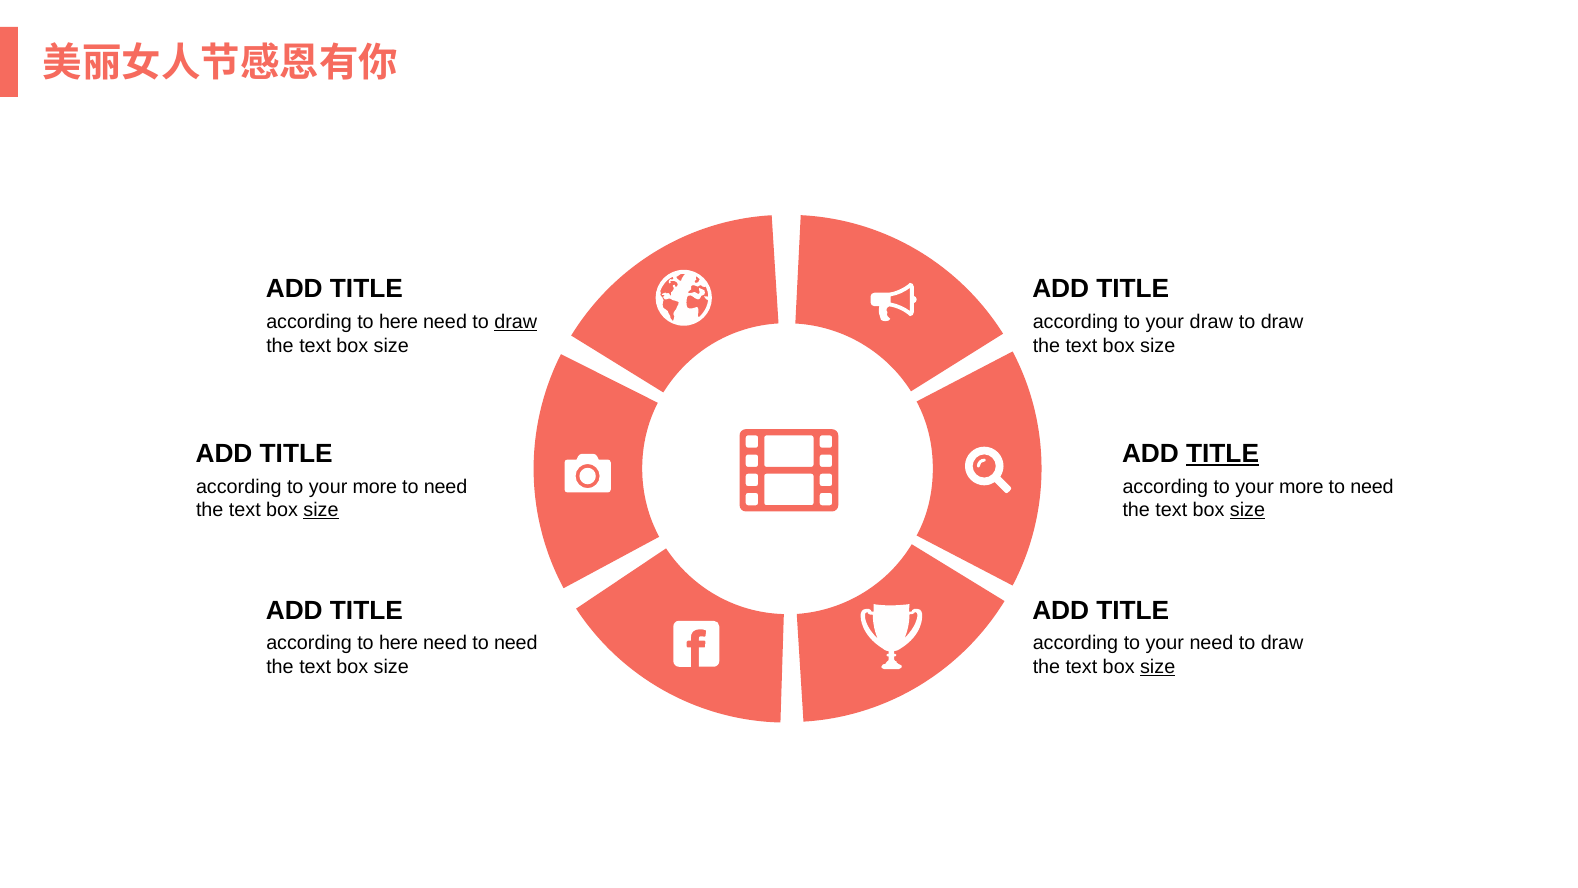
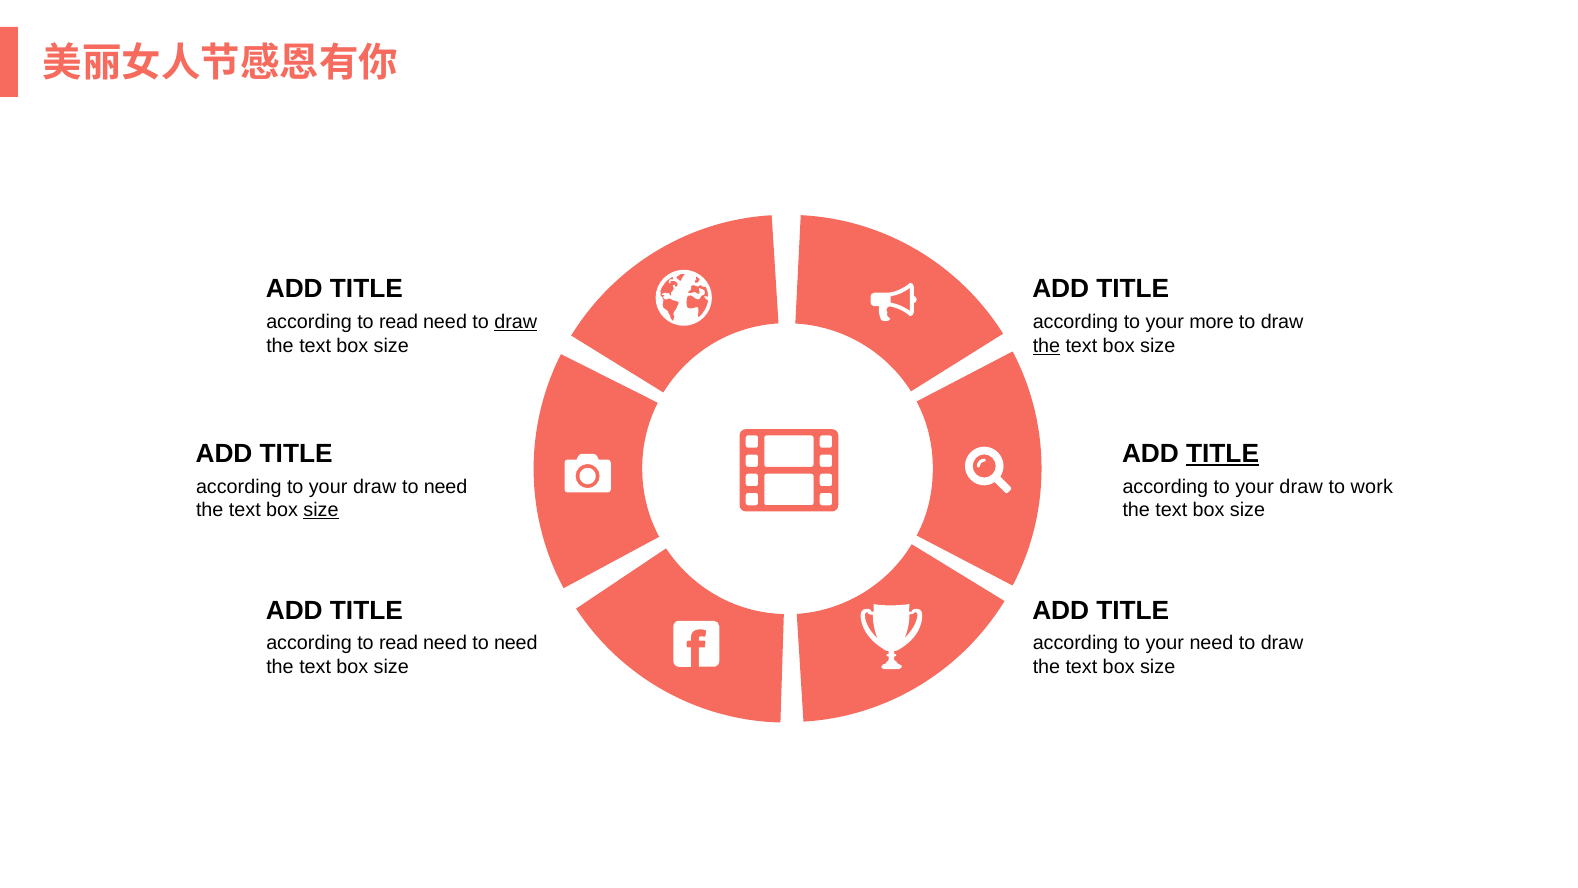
here: here -> read (399, 322)
your draw: draw -> more (1212, 322)
the underline: none -> present (1046, 346)
more: more -> draw (375, 486)
more: more -> draw (1301, 486)
need: need -> work (1372, 486)
size underline: present -> none (1248, 510)
here: here -> read (399, 643)
size underline: present -> none (1158, 667)
